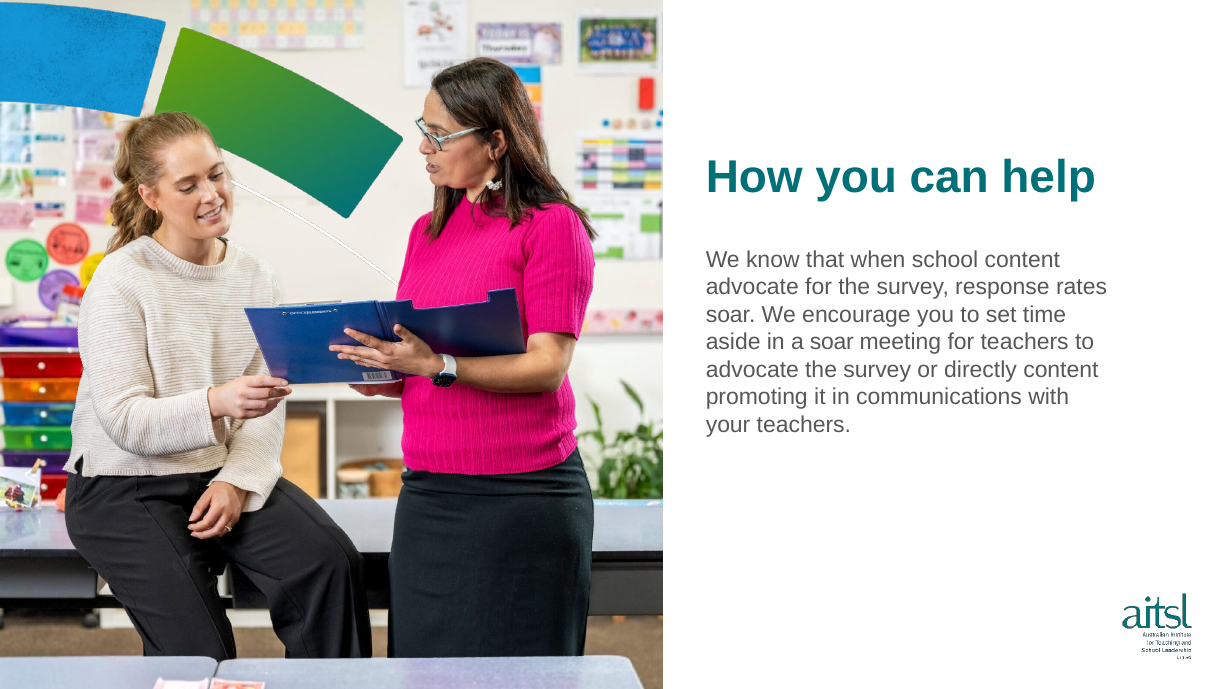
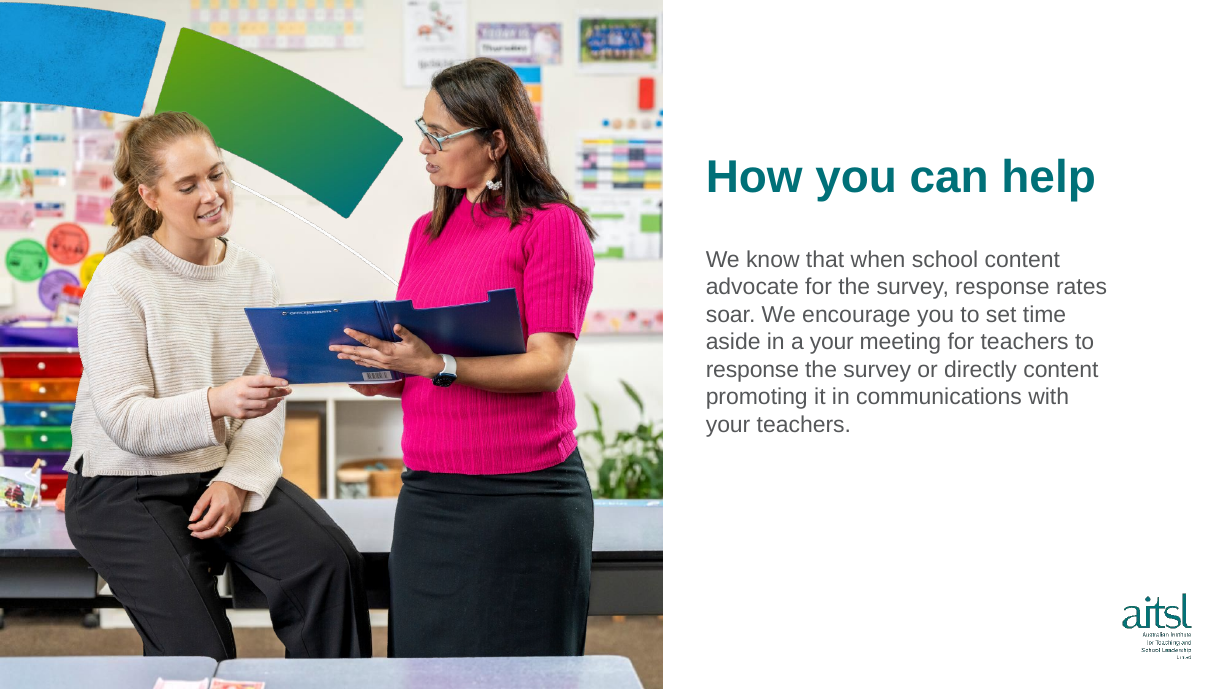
a soar: soar -> your (832, 342)
advocate: advocate -> response (752, 370)
